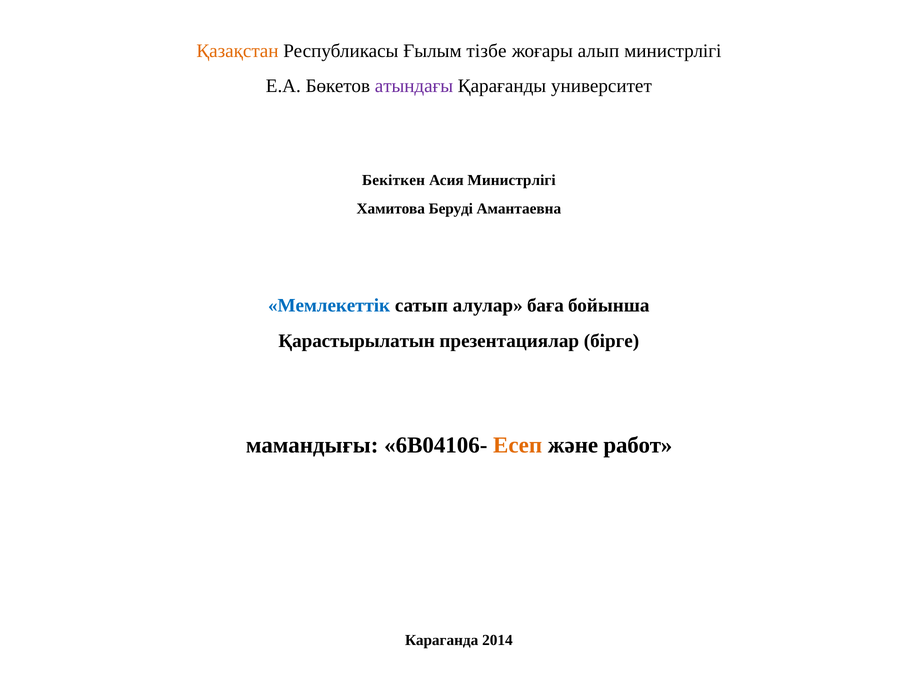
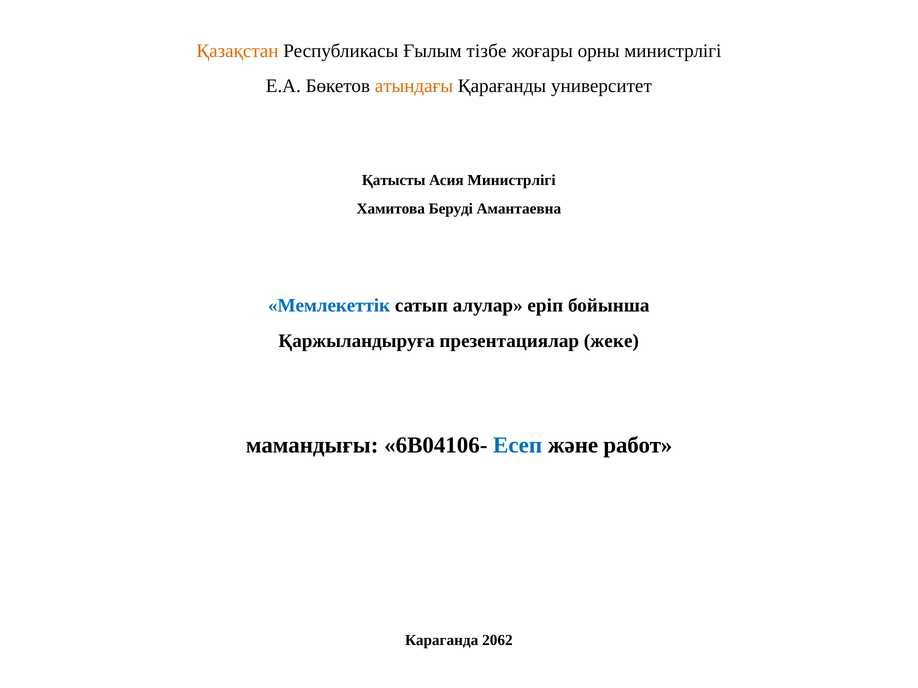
алып: алып -> орны (599, 51)
атындағы colour: purple -> orange (414, 86)
Бекіткен: Бекіткен -> Қатысты (394, 180)
баға: баға -> еріп (545, 306)
Қарастырылатын: Қарастырылатын -> Қаржыландыруға (357, 341)
бірге: бірге -> жеке (611, 341)
Есеп colour: orange -> blue (518, 446)
2014: 2014 -> 2062 (497, 641)
